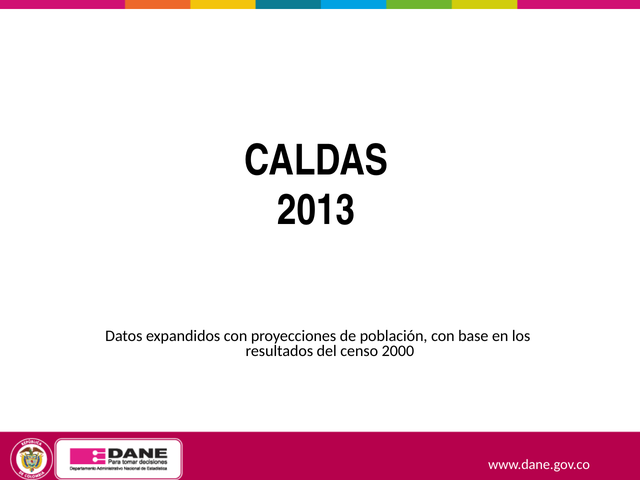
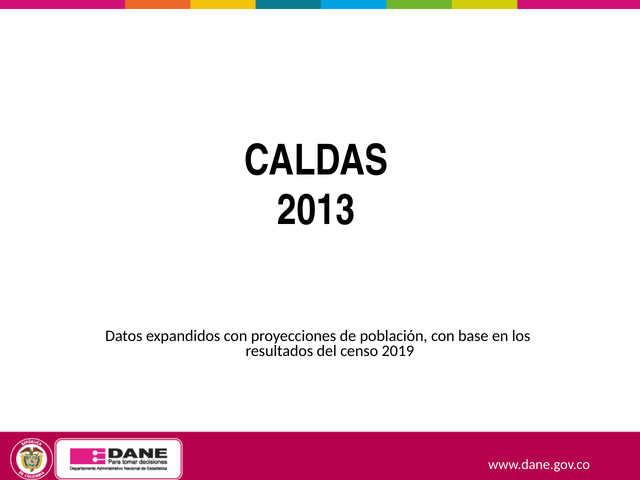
2000: 2000 -> 2019 (398, 351)
